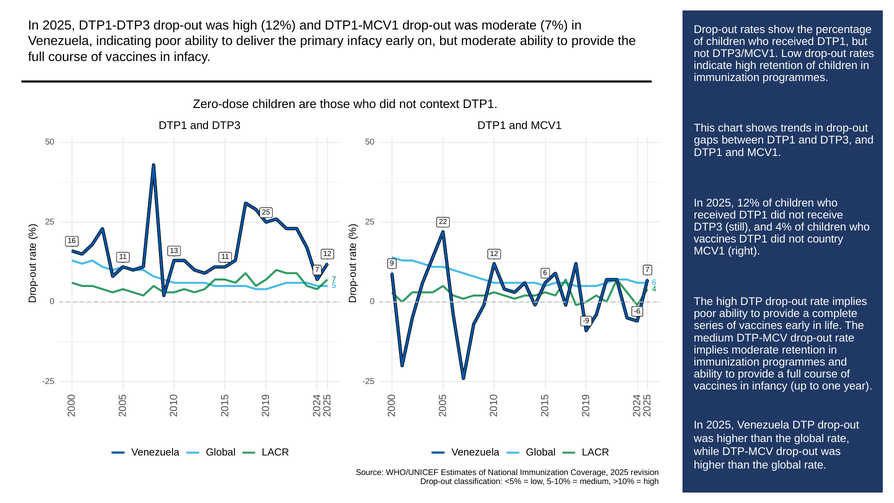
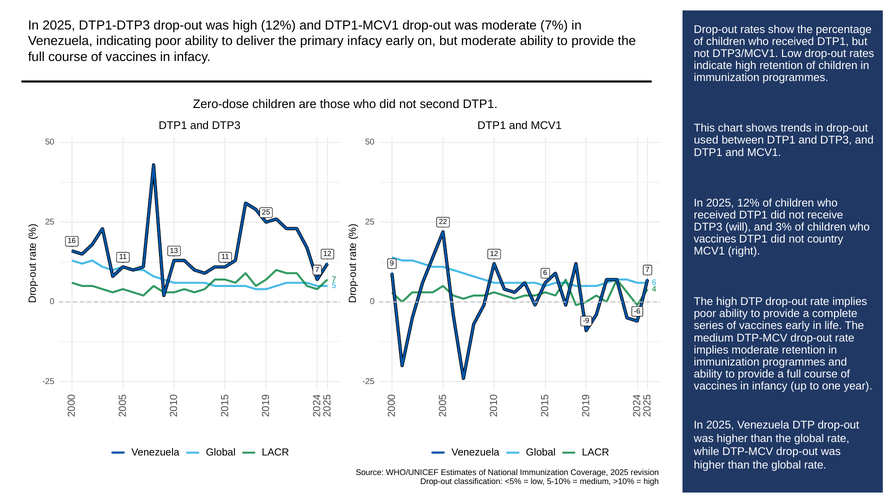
context: context -> second (440, 104)
gaps: gaps -> used (706, 140)
still: still -> will (738, 227)
4%: 4% -> 3% (784, 227)
